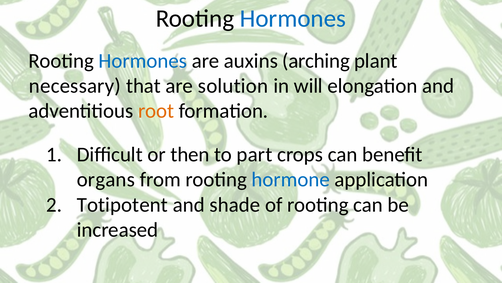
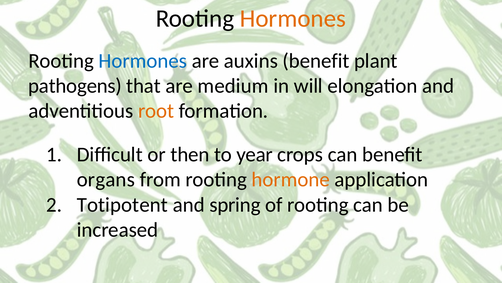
Hormones colour: blue -> orange (293, 19)
auxins arching: arching -> benefit (316, 61)
necessary: necessary -> pathogens (75, 86)
solution: solution -> medium (233, 86)
part: part -> year (255, 154)
hormone colour: blue -> orange (291, 179)
shade: shade -> spring (235, 204)
